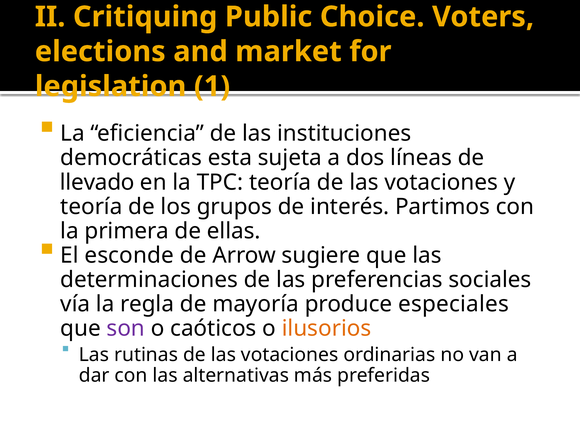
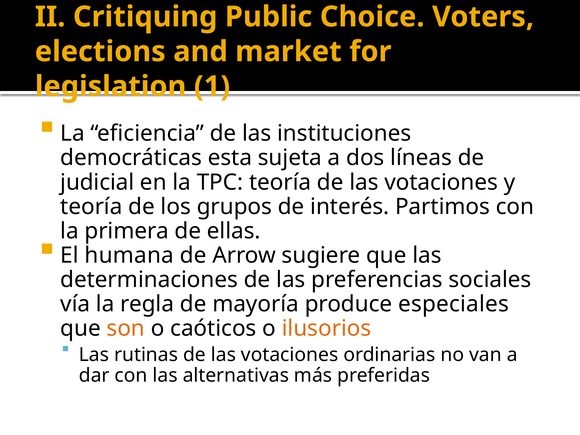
llevado: llevado -> judicial (97, 182)
esconde: esconde -> humana (129, 255)
son colour: purple -> orange (126, 328)
